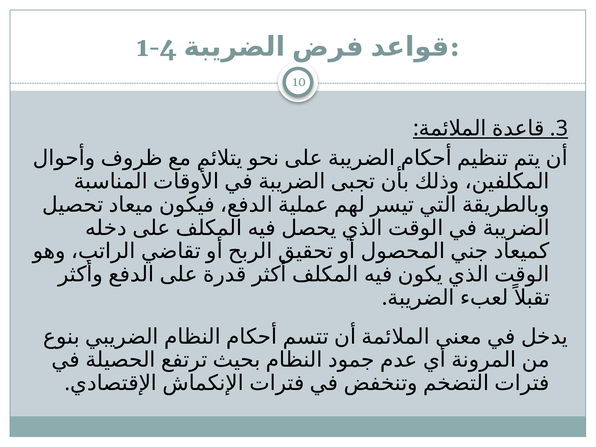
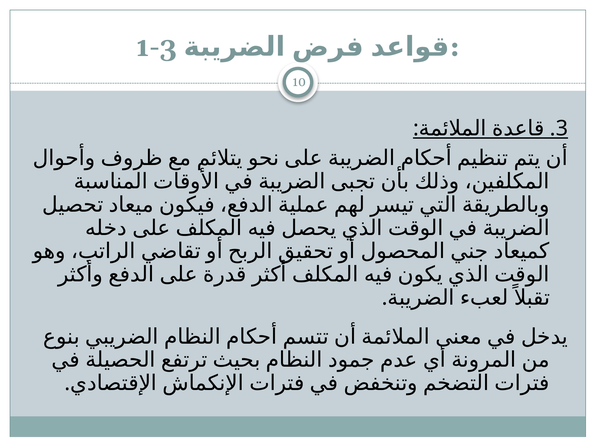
1-4: 1-4 -> 1-3 (156, 47)
